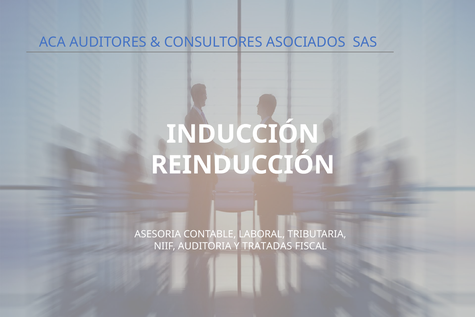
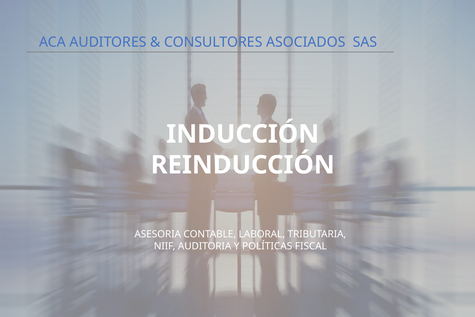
TRATADAS: TRATADAS -> POLÍTICAS (267, 246)
